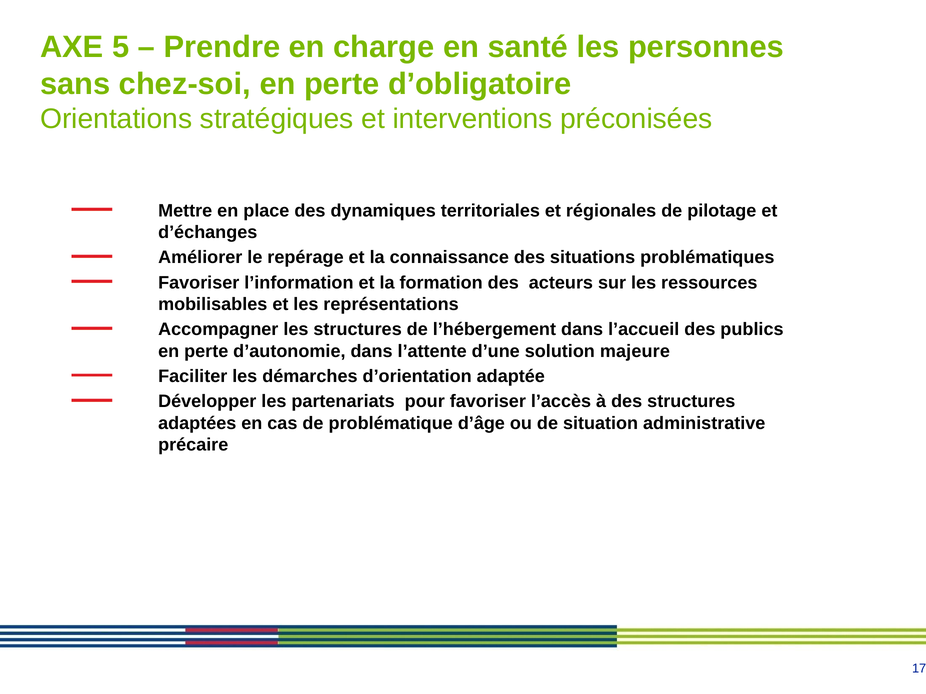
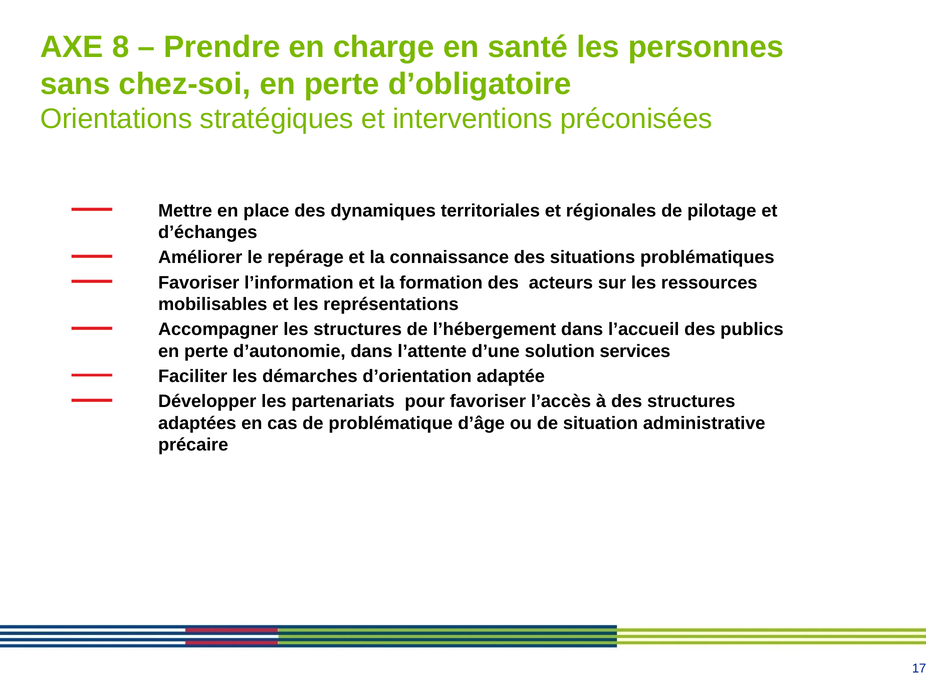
5: 5 -> 8 (121, 47)
majeure: majeure -> services (635, 351)
